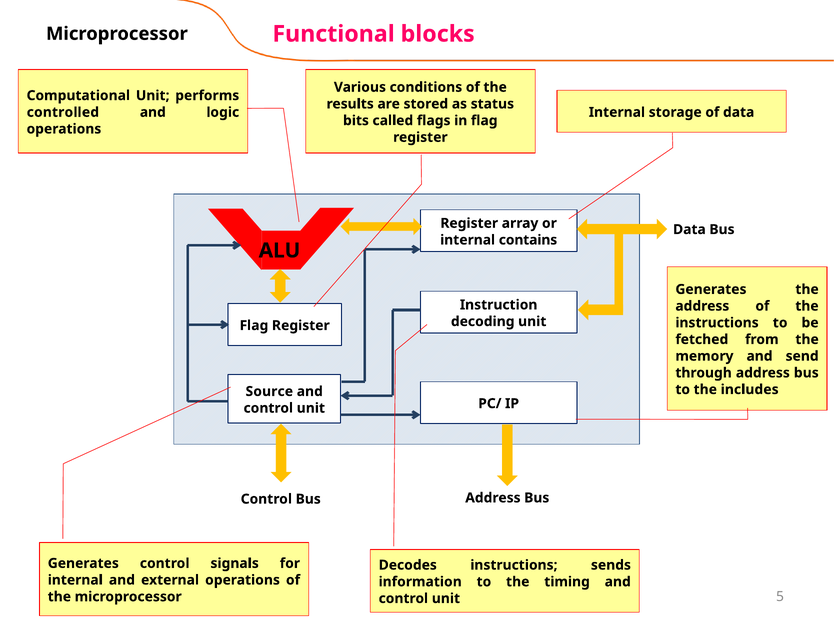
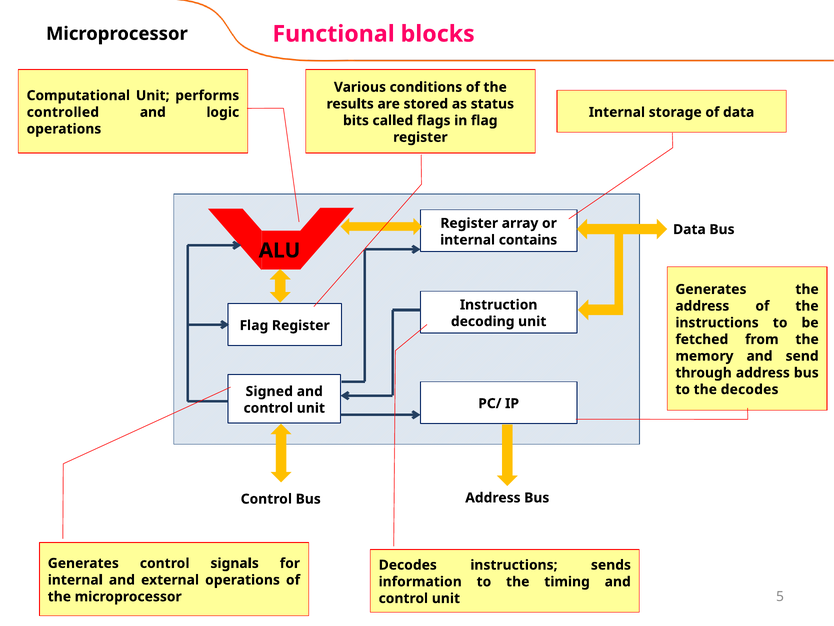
the includes: includes -> decodes (750, 389)
Source: Source -> Signed (269, 391)
